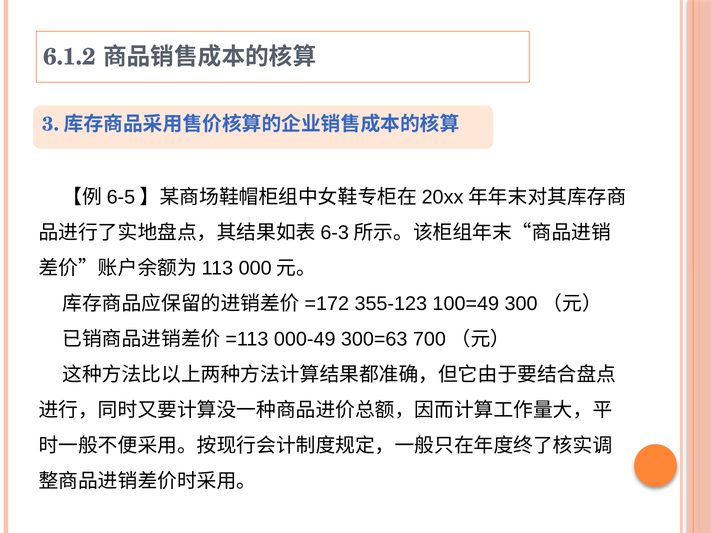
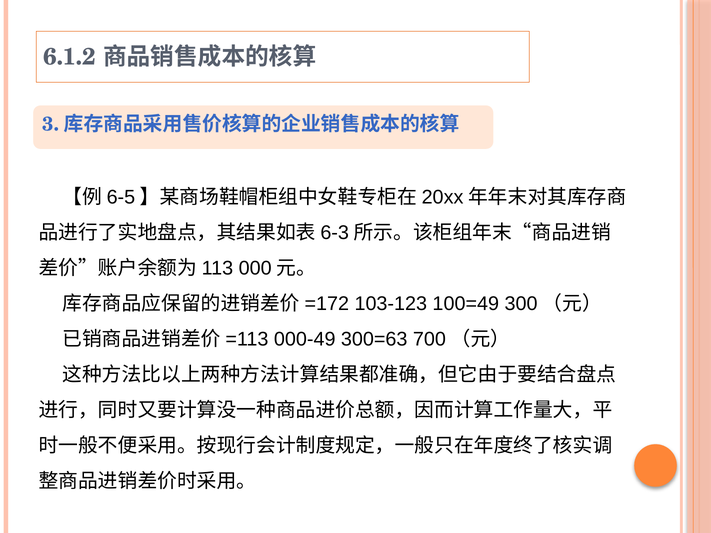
355-123: 355-123 -> 103-123 (391, 304)
